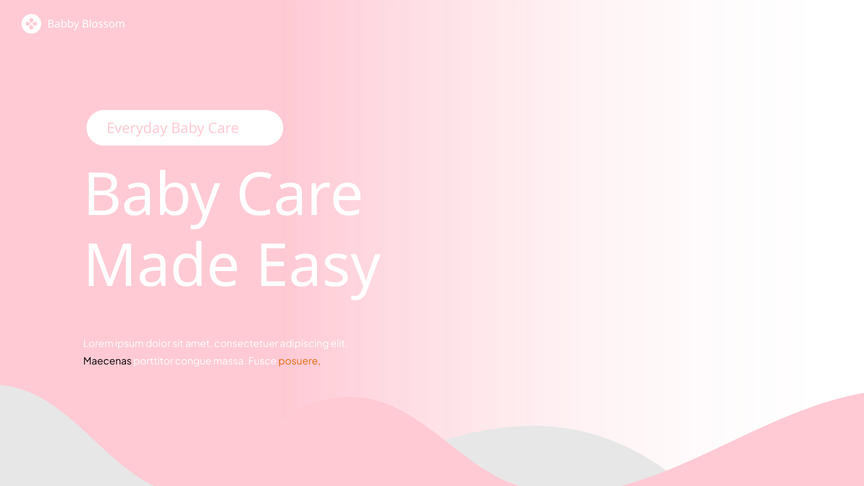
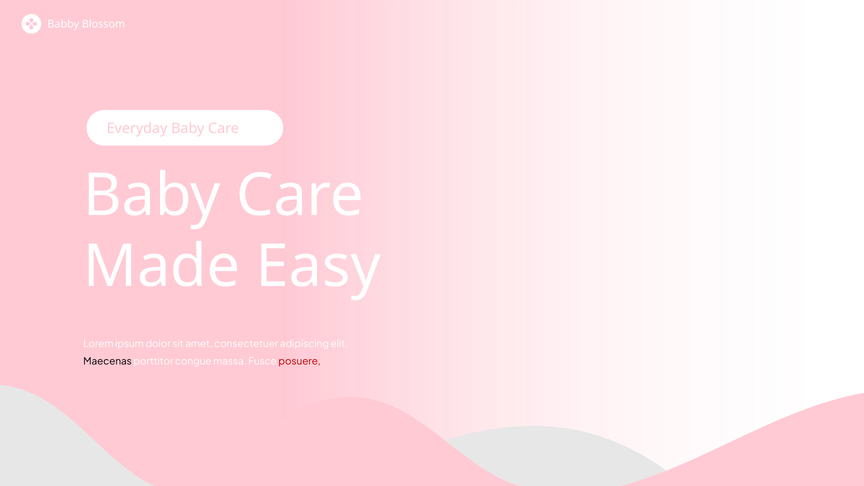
posuere colour: orange -> red (299, 362)
